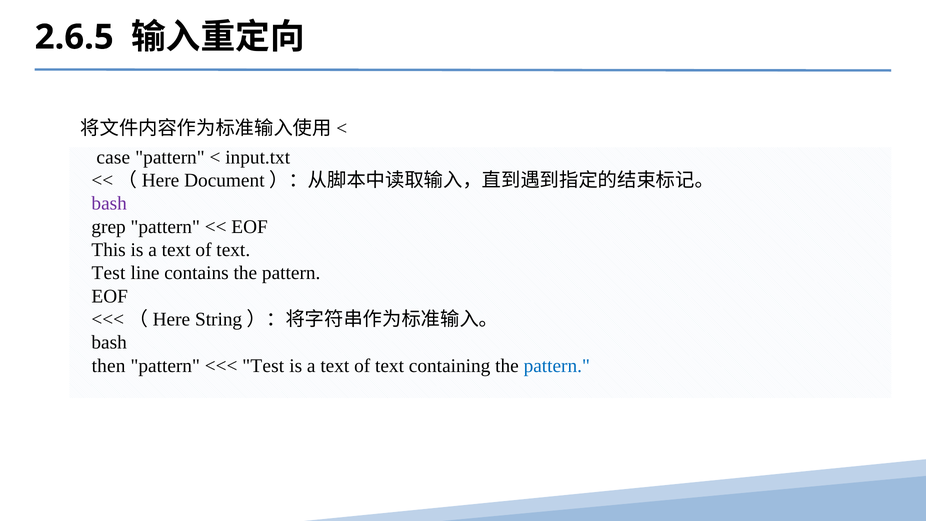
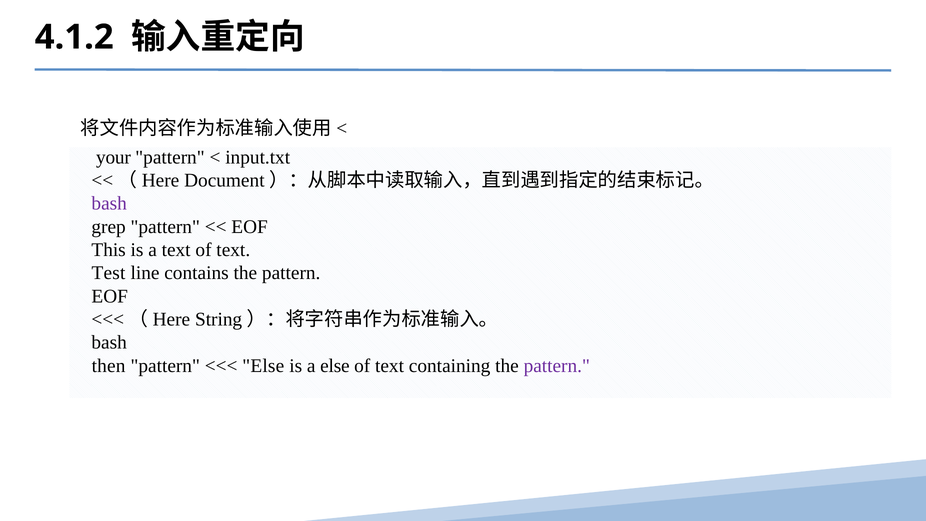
2.6.5: 2.6.5 -> 4.1.2 (74, 37)
case: case -> your (113, 157)
Test: Test -> Else (263, 366)
text: text -> else (335, 366)
pattern colour: blue -> purple (557, 366)
